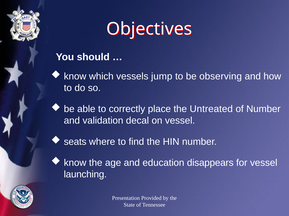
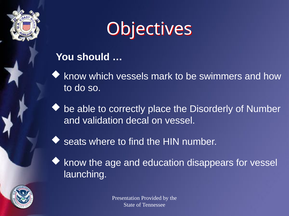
jump: jump -> mark (162, 77)
observing: observing -> swimmers (221, 77)
Untreated: Untreated -> Disorderly (211, 109)
